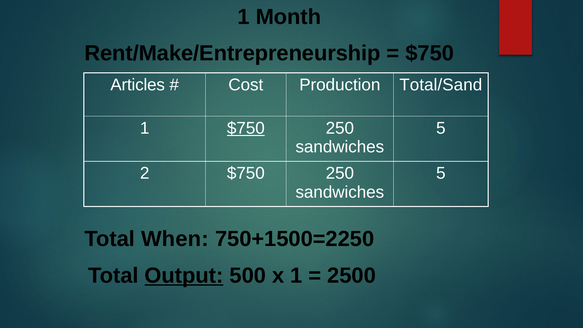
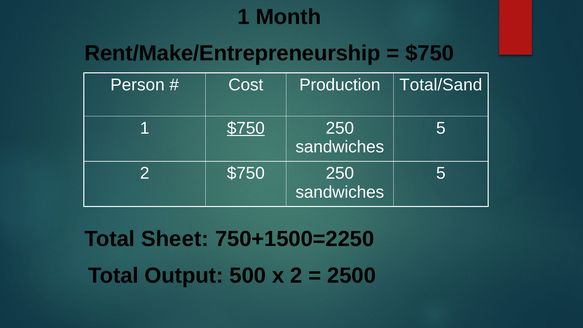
Articles: Articles -> Person (138, 85)
When: When -> Sheet (175, 239)
Output underline: present -> none (184, 275)
x 1: 1 -> 2 (296, 275)
